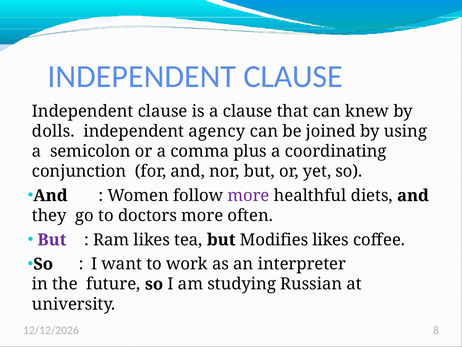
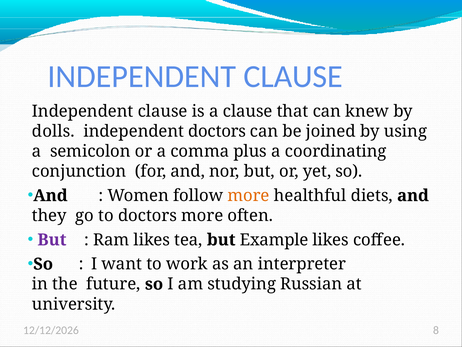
independent agency: agency -> doctors (217, 131)
more colour: purple -> orange (248, 195)
Modifies: Modifies -> Example (274, 240)
